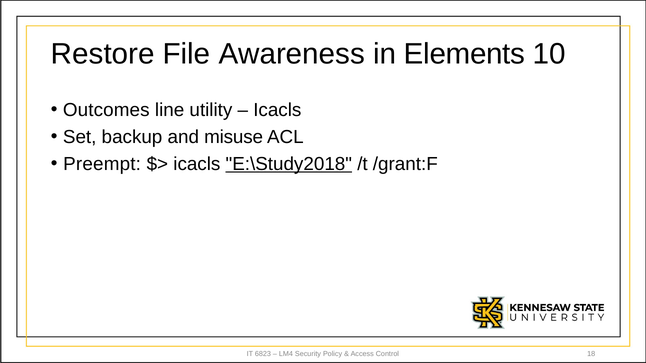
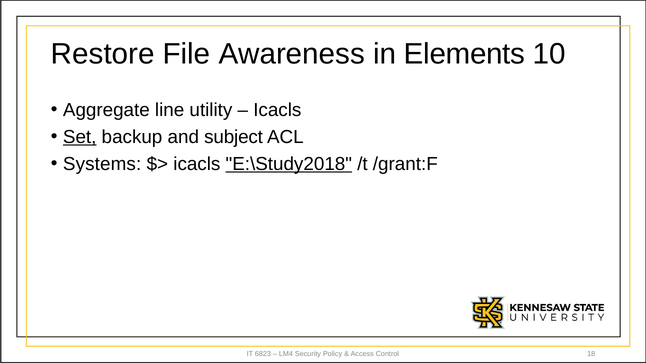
Outcomes: Outcomes -> Aggregate (106, 110)
Set underline: none -> present (80, 137)
misuse: misuse -> subject (234, 137)
Preempt: Preempt -> Systems (102, 164)
